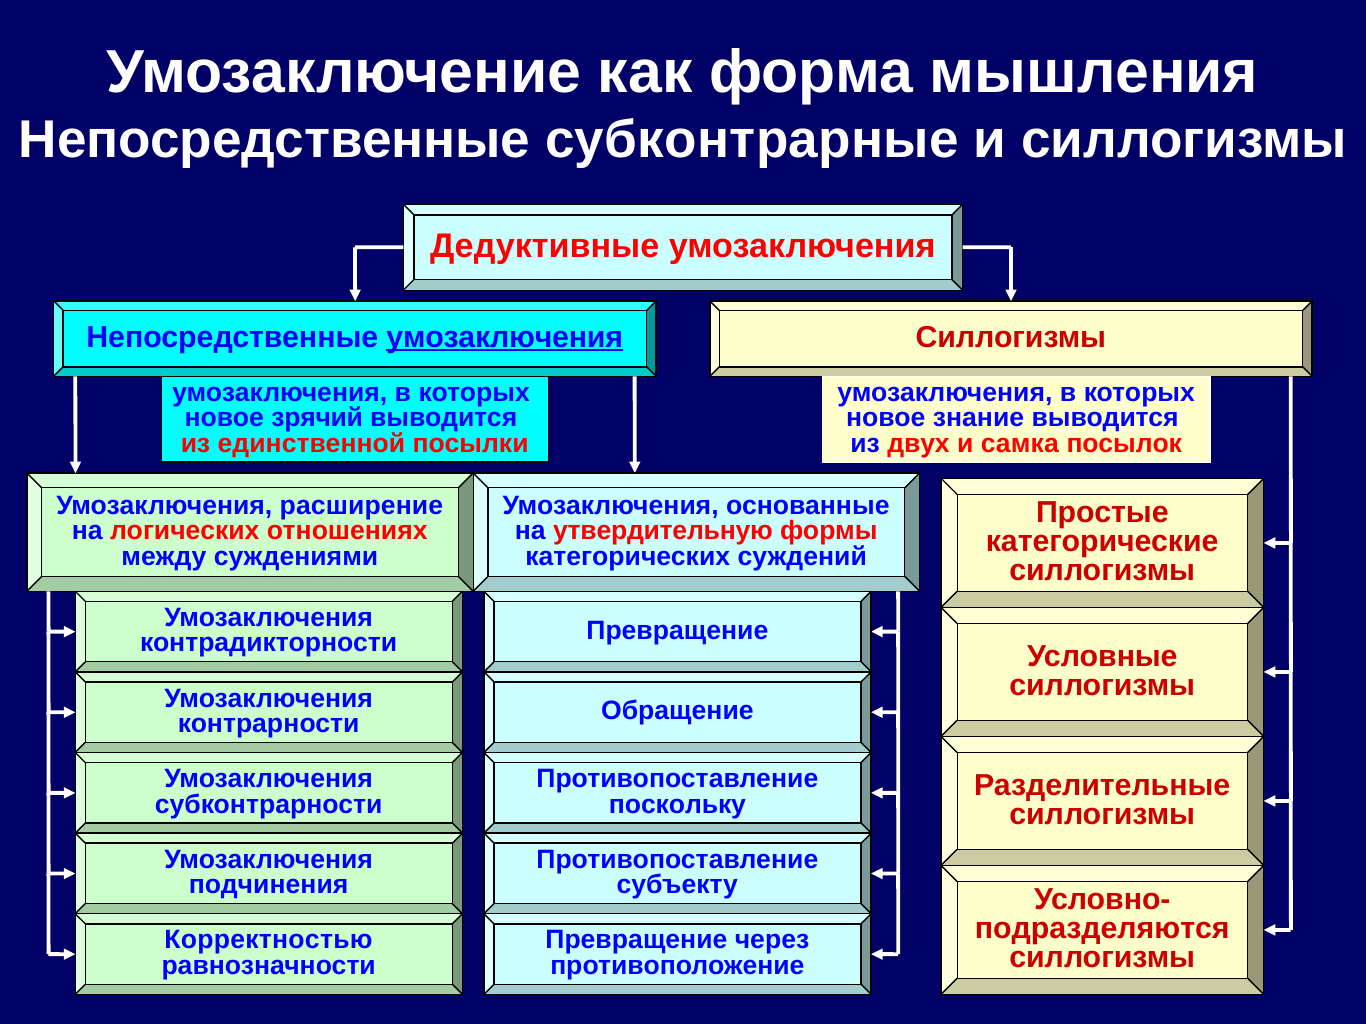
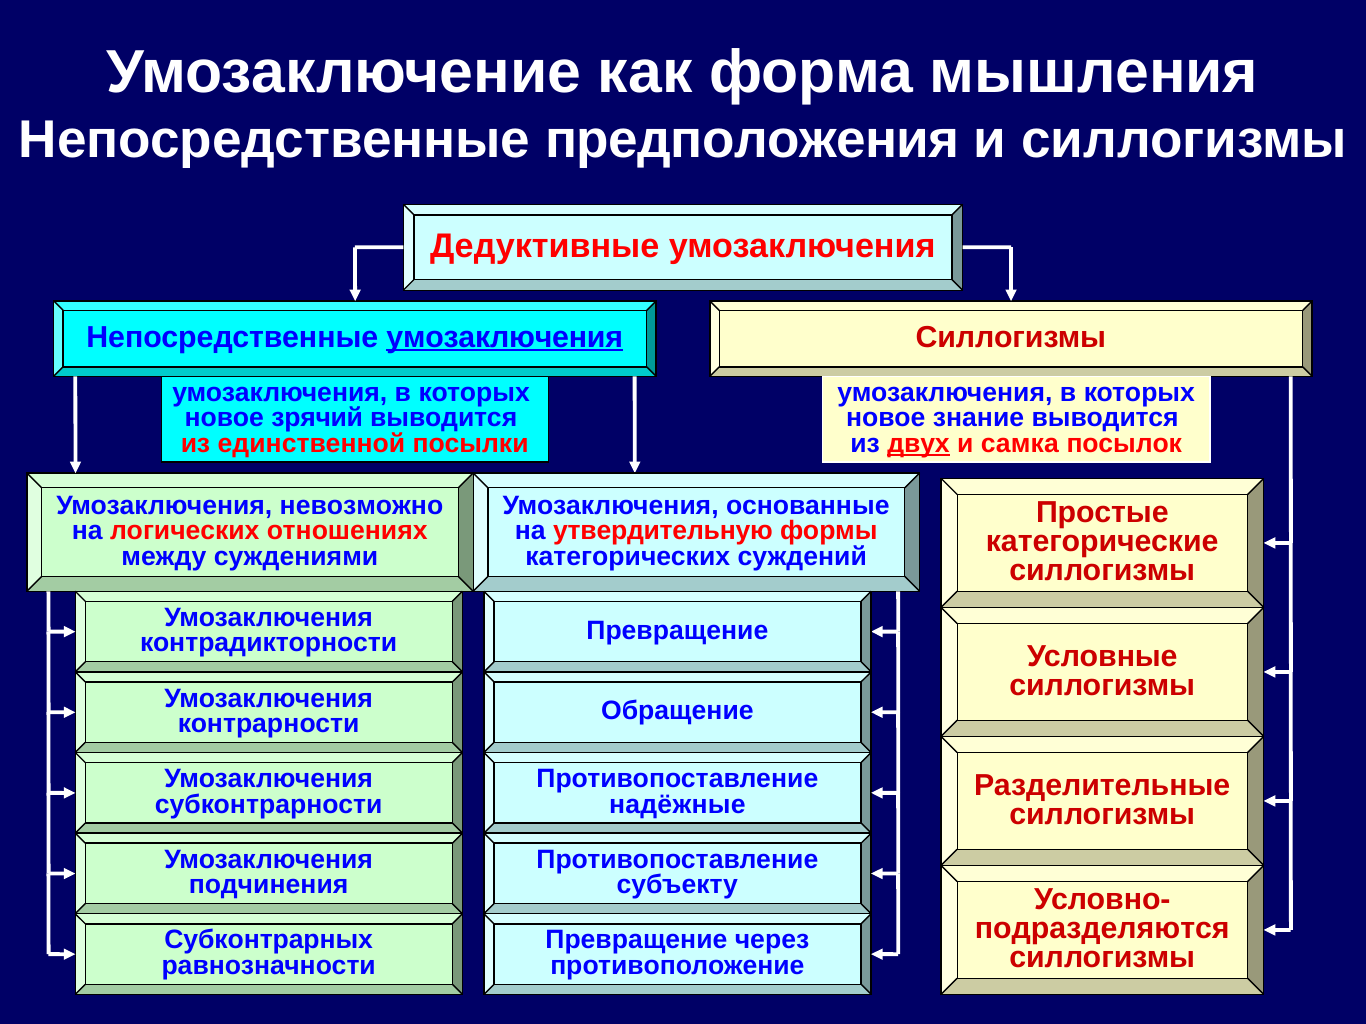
субконтрарные: субконтрарные -> предположения (752, 140)
двух underline: none -> present (919, 444)
расширение: расширение -> невозможно (361, 506)
поскольку: поскольку -> надёжные (677, 805)
Корректностью: Корректностью -> Субконтрарных (269, 941)
